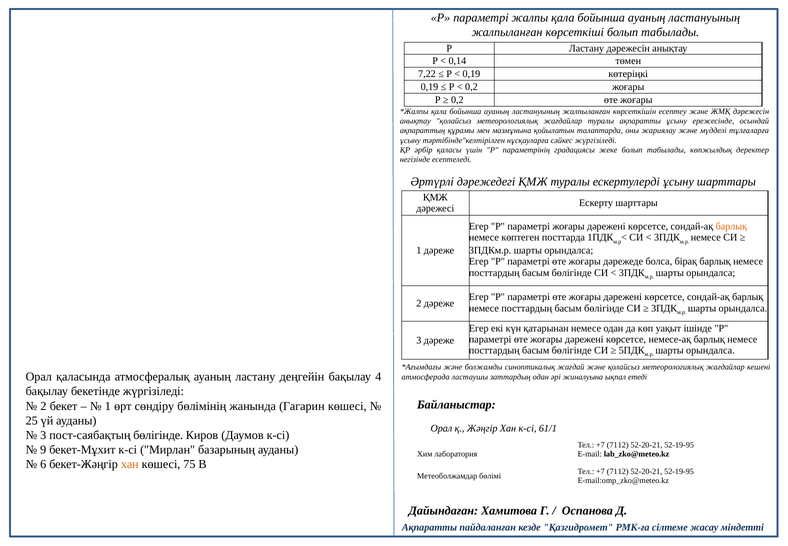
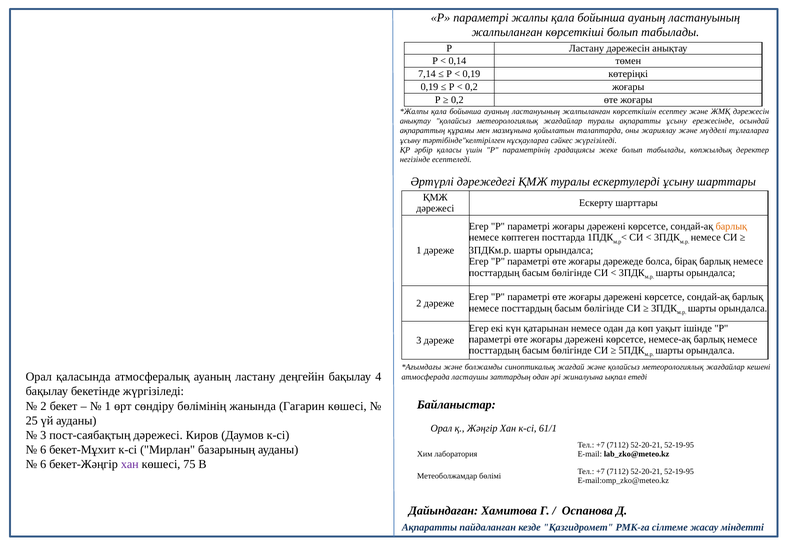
7,22: 7,22 -> 7,14 (427, 74)
пост-саябақтың бөлігінде: бөлігінде -> дәрежесі (158, 435)
9: 9 -> 6 (43, 449)
хан colour: orange -> purple (130, 464)
